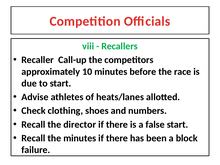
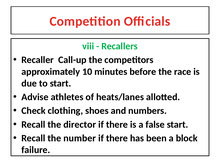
the minutes: minutes -> number (80, 138)
